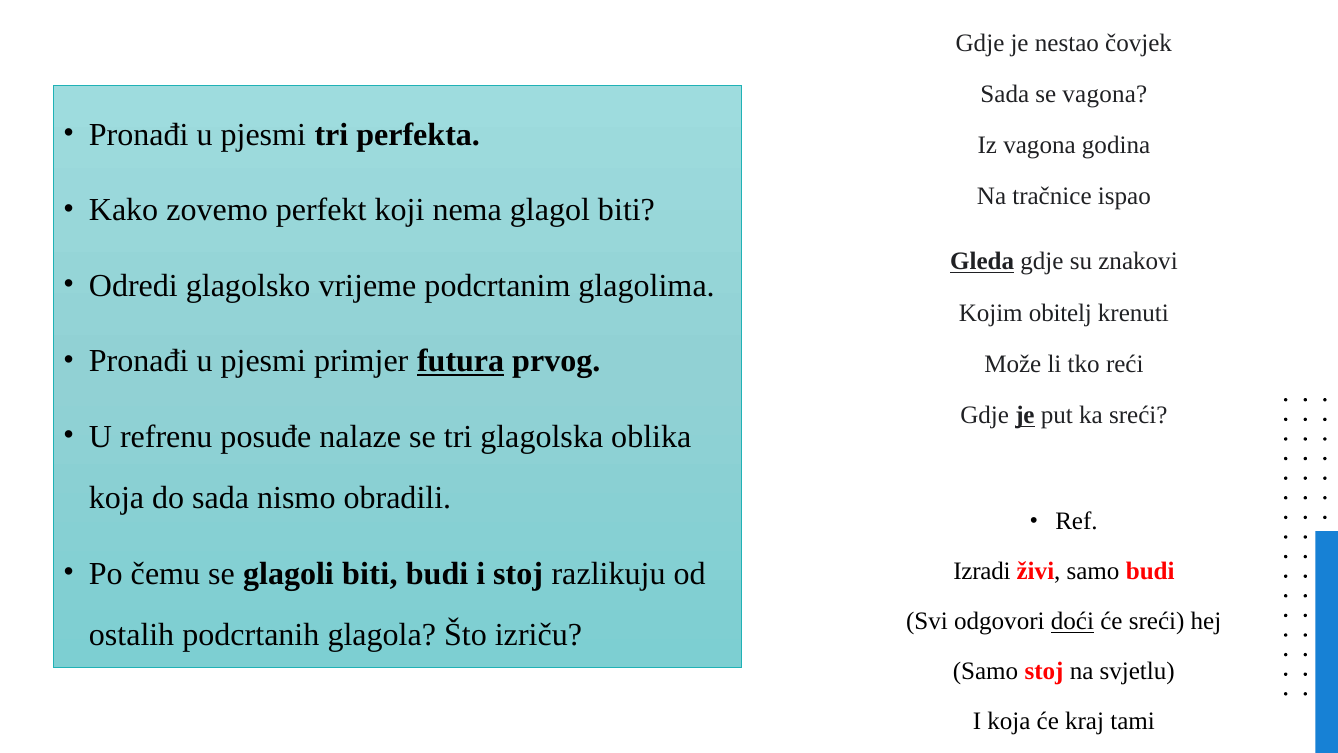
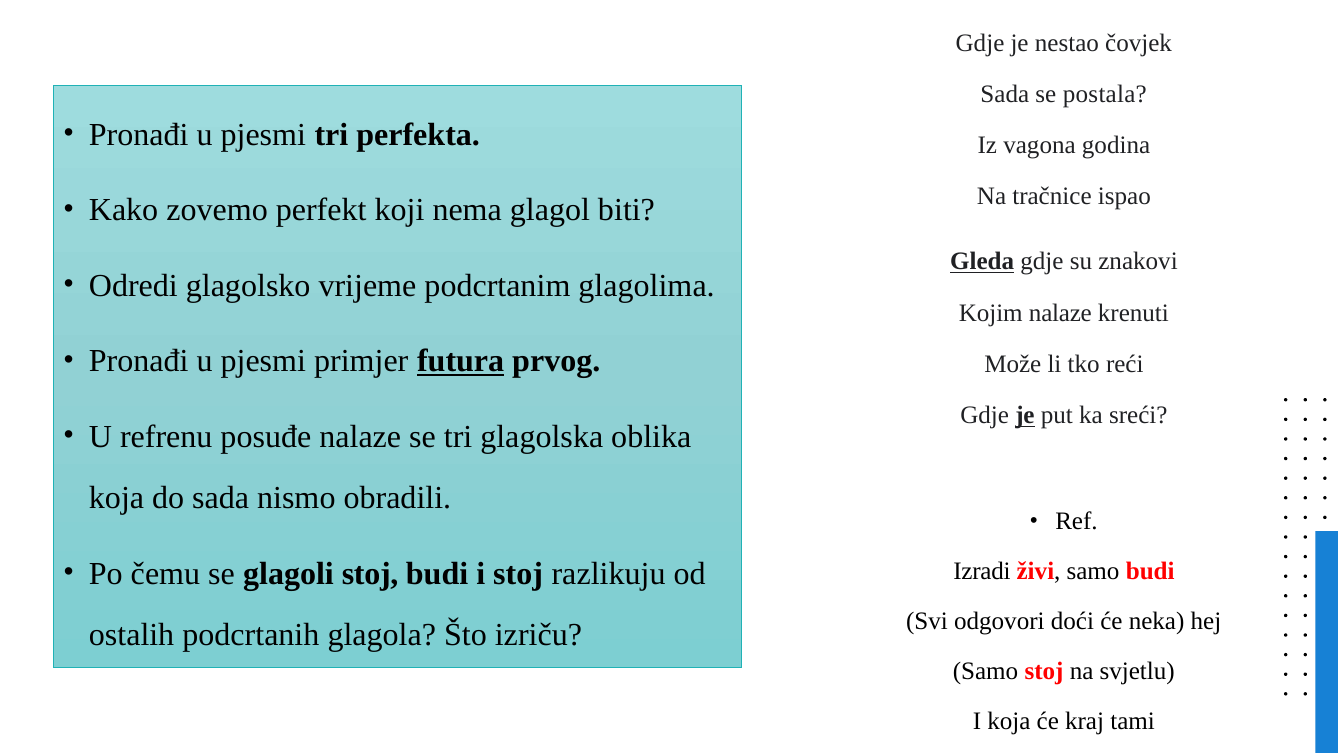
se vagona: vagona -> postala (1105, 94)
Kojim obitelj: obitelj -> nalaze (1060, 313)
glagoli biti: biti -> stoj (370, 573)
doći underline: present -> none (1072, 621)
će sreći: sreći -> neka (1157, 621)
